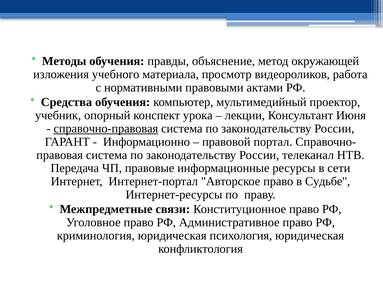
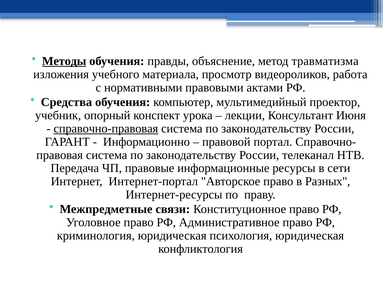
Методы underline: none -> present (64, 61)
окружающей: окружающей -> травматизма (325, 61)
Судьбе: Судьбе -> Разных (328, 182)
